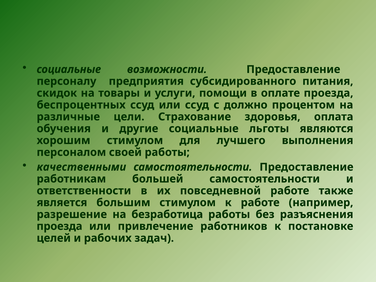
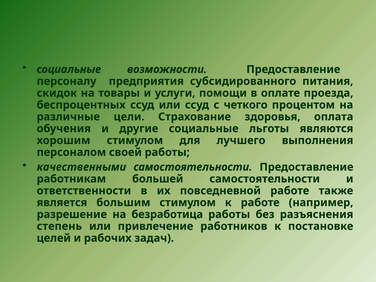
должно: должно -> четкого (246, 105)
проезда: проезда -> степень (59, 226)
